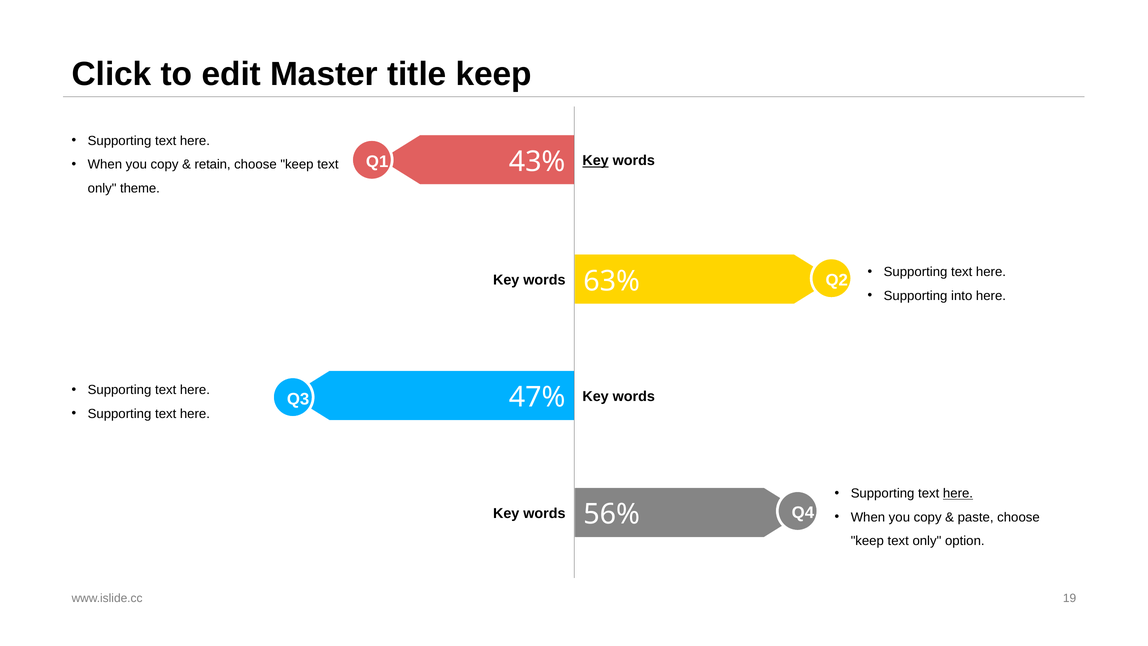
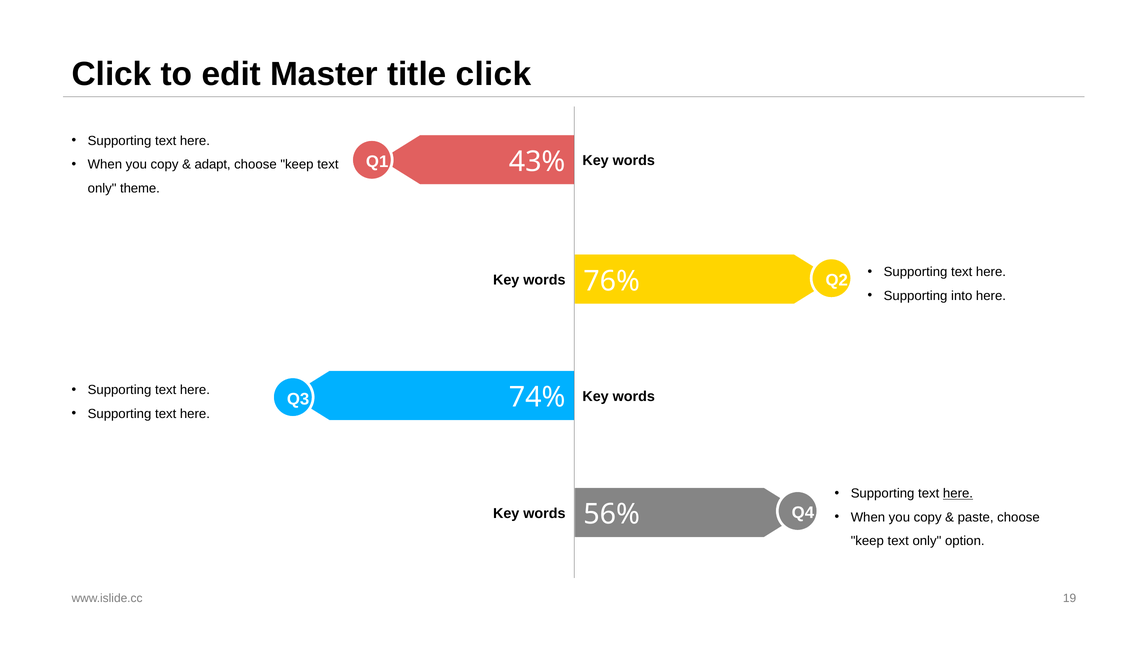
title keep: keep -> click (494, 74)
Key underline: present -> none (596, 161)
retain: retain -> adapt (213, 165)
63%: 63% -> 76% (612, 281)
47%: 47% -> 74% (537, 397)
